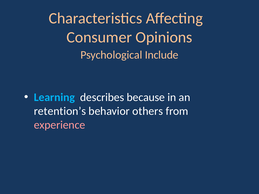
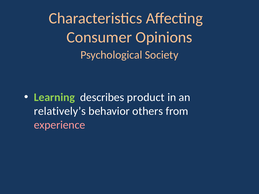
Include: Include -> Society (162, 55)
Learning colour: light blue -> light green (54, 97)
because: because -> product (146, 97)
retention’s: retention’s -> relatively’s (60, 111)
